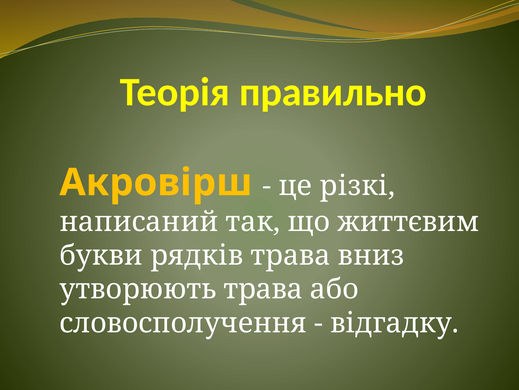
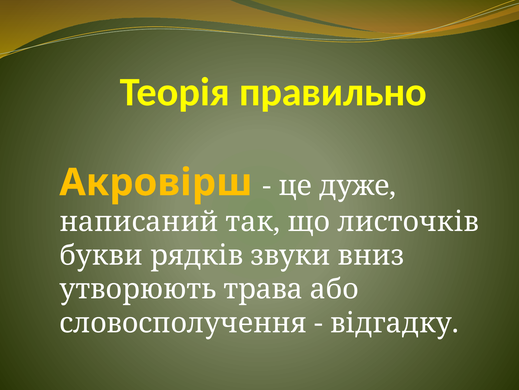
різкі: різкі -> дуже (358, 186)
життєвим: життєвим -> листочків (408, 221)
рядків трава: трава -> звуки (290, 255)
